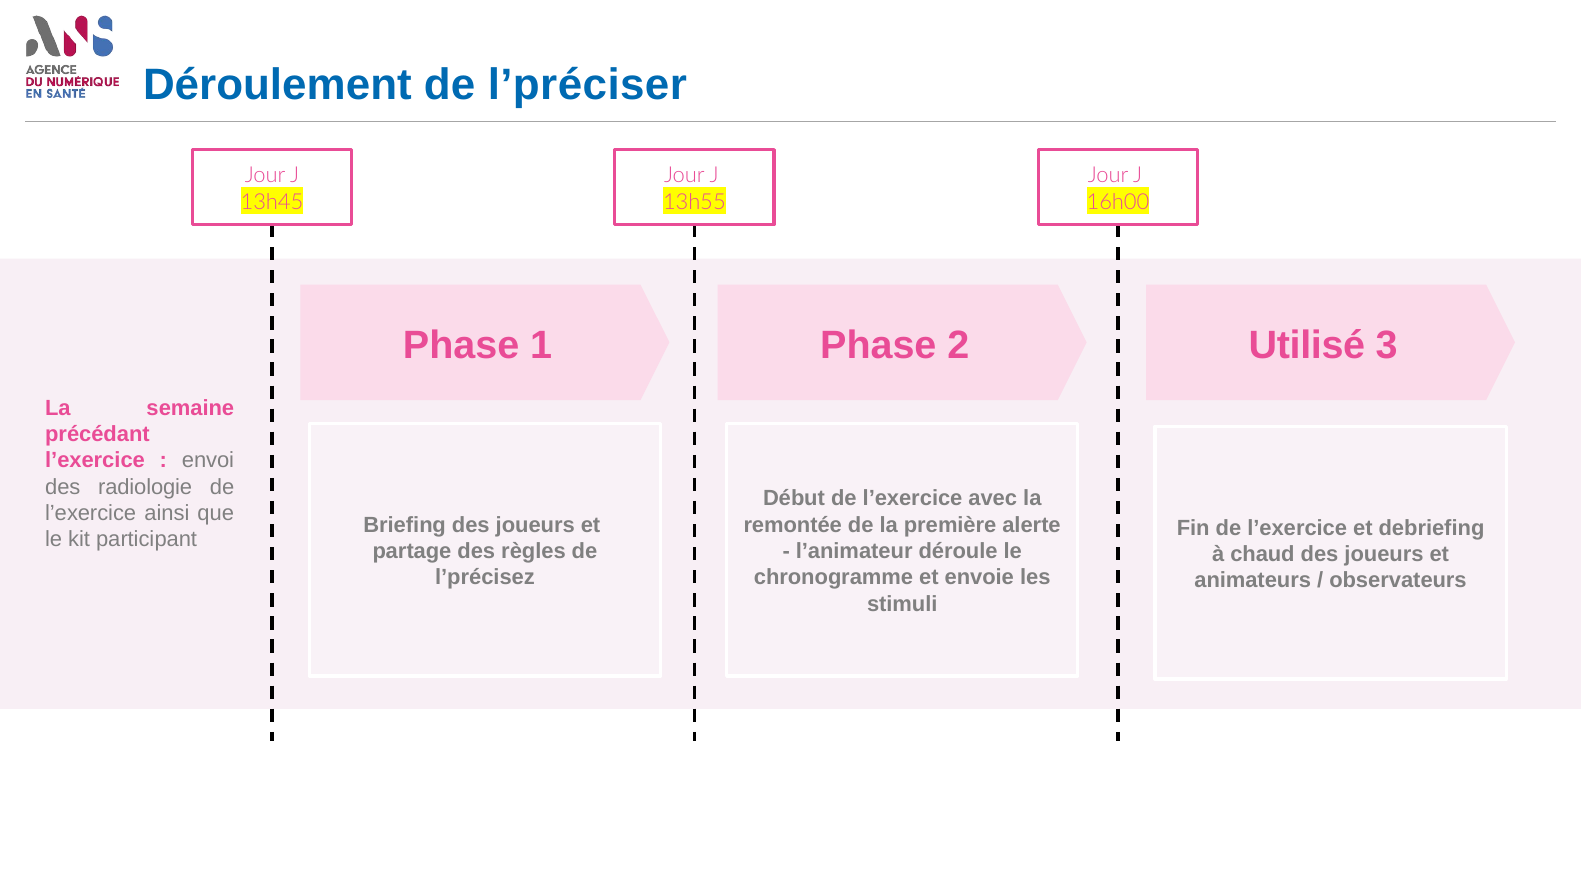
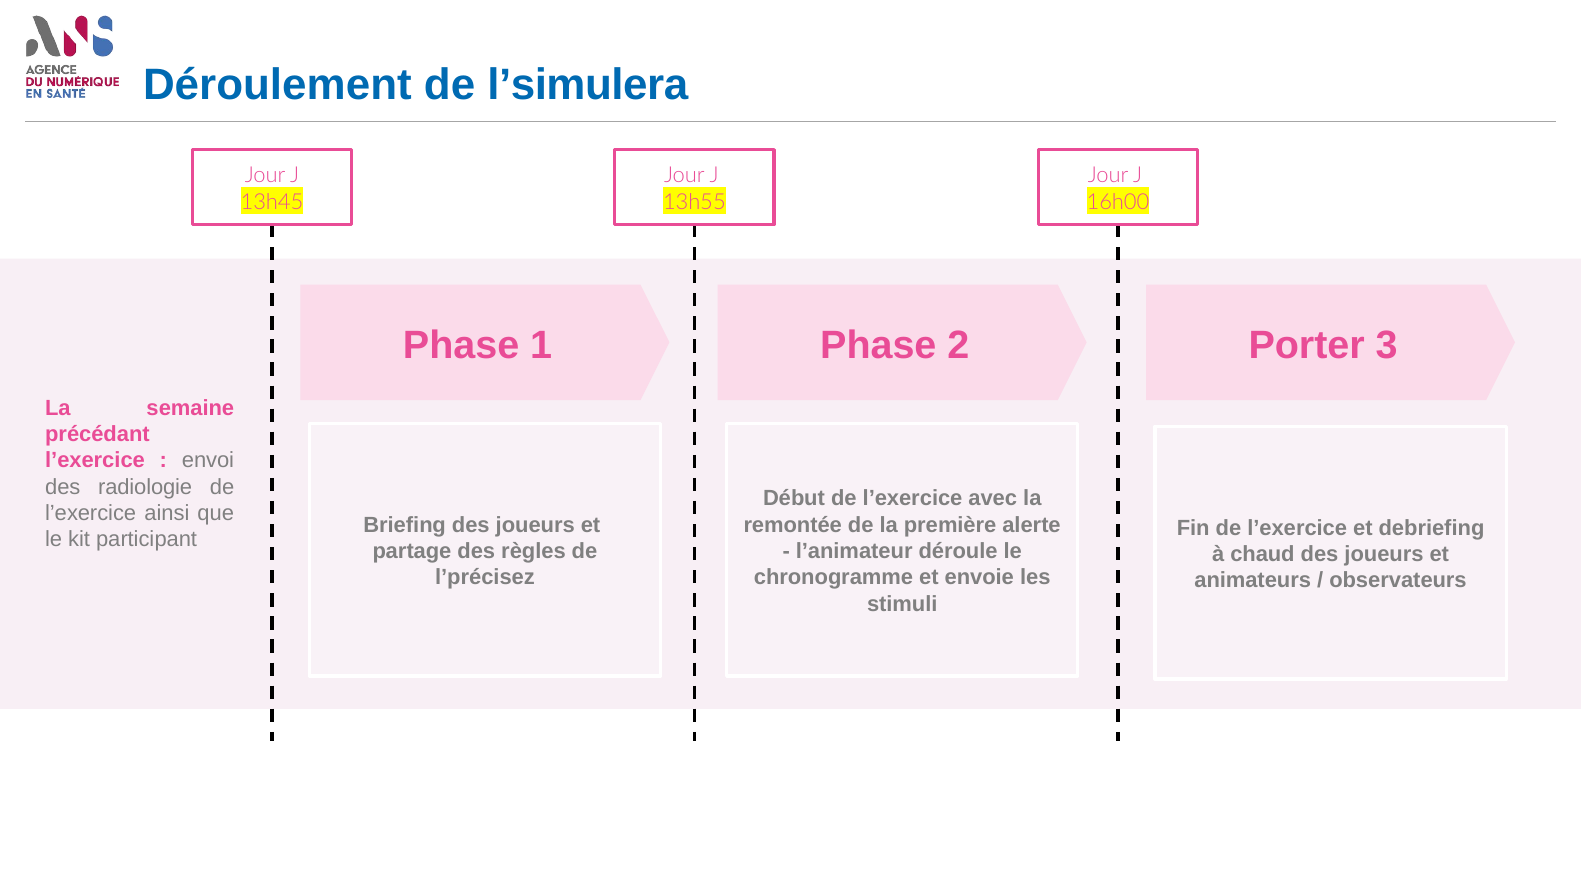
l’préciser: l’préciser -> l’simulera (588, 85)
Utilisé: Utilisé -> Porter (1307, 345)
